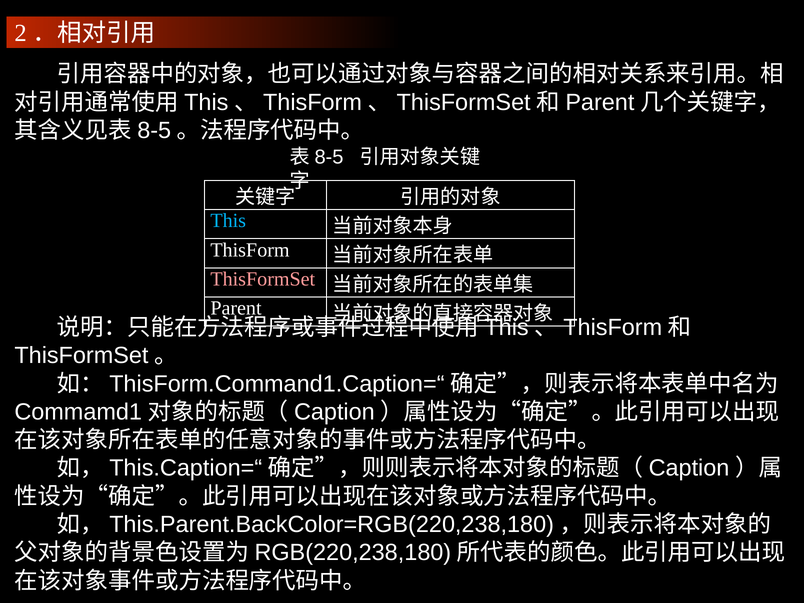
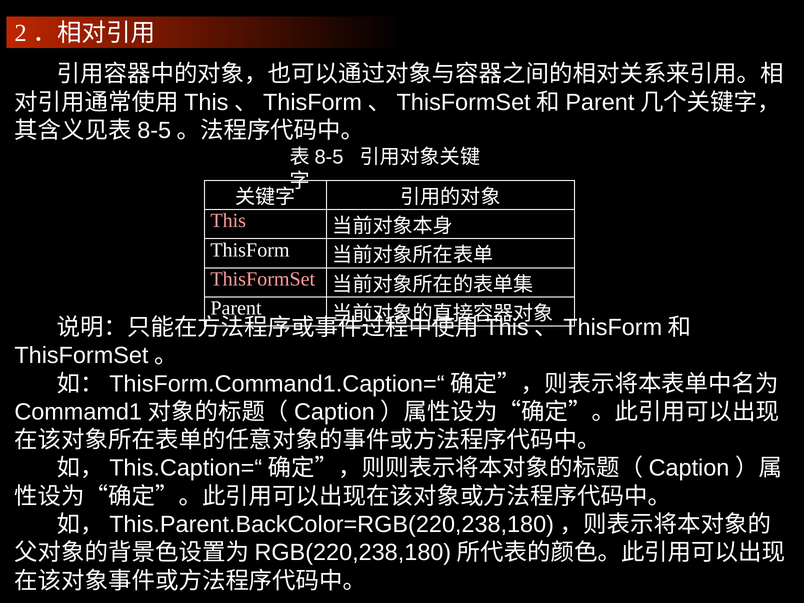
This colour: light blue -> pink (228, 221)
